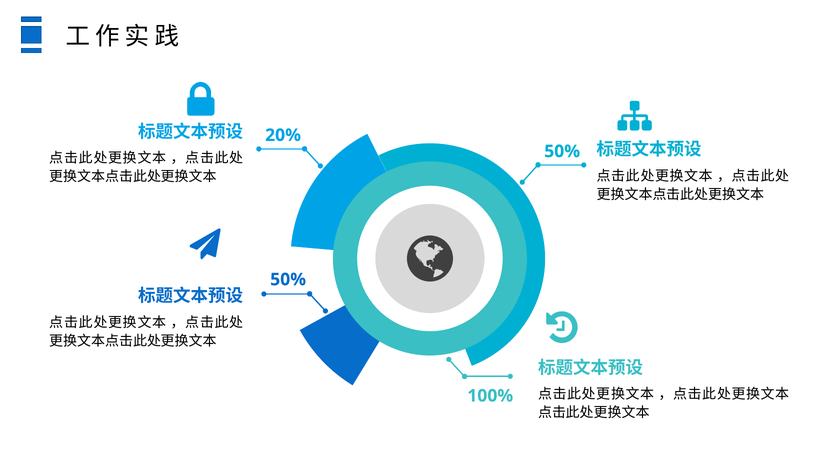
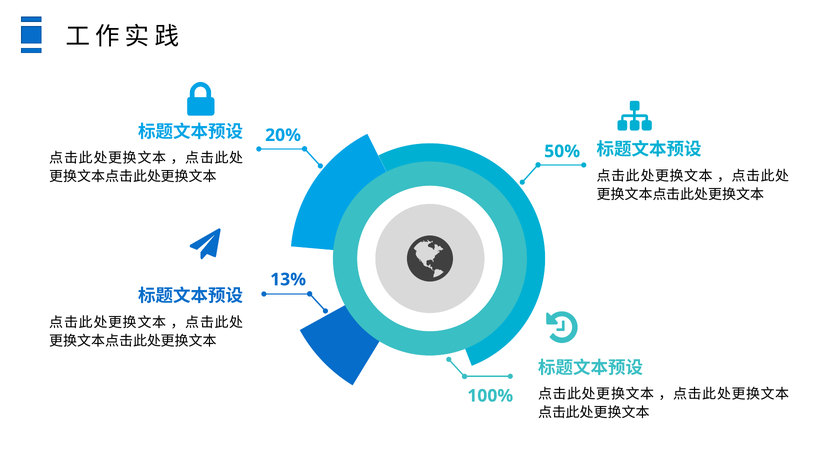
50%: 50% -> 13% (288, 279)
